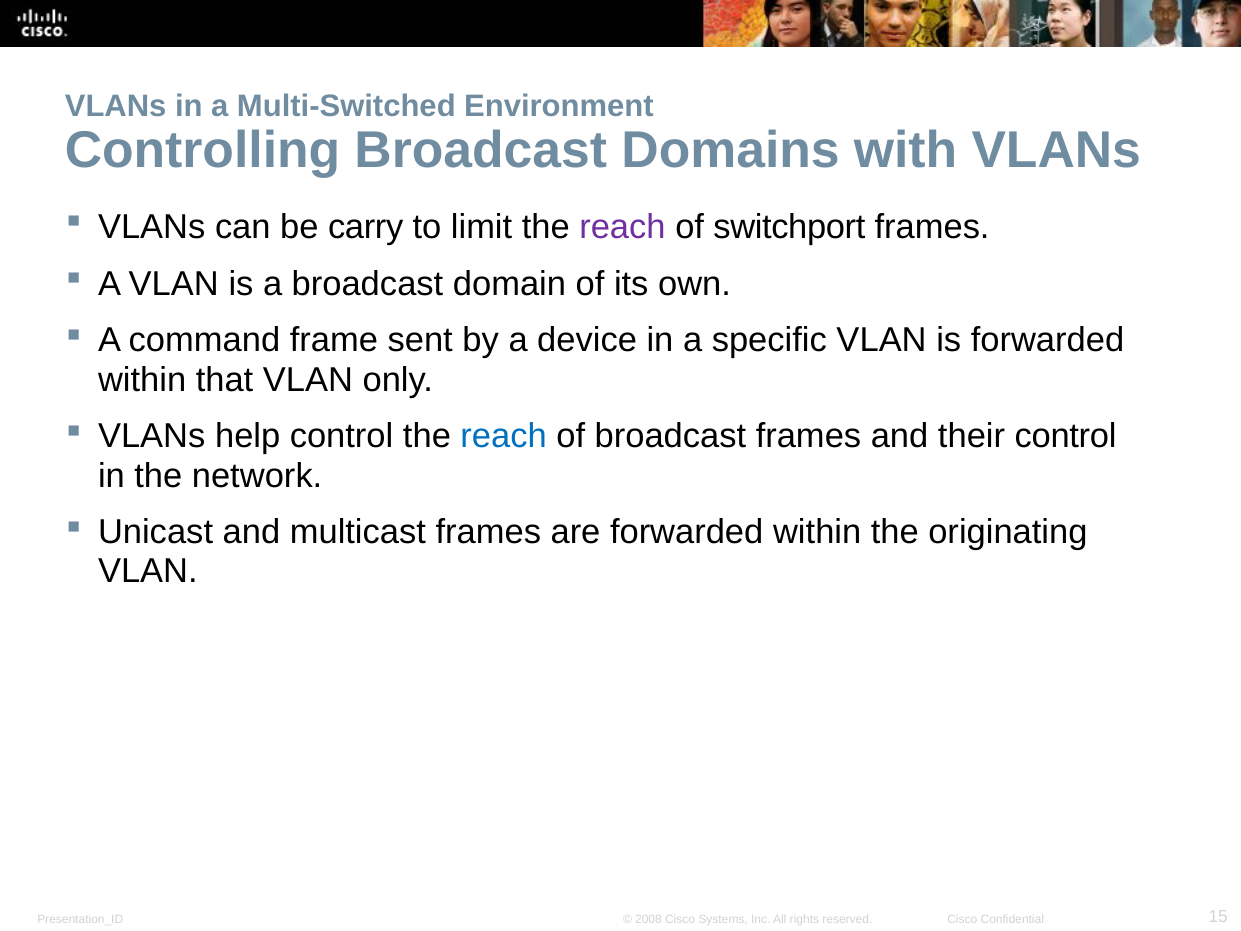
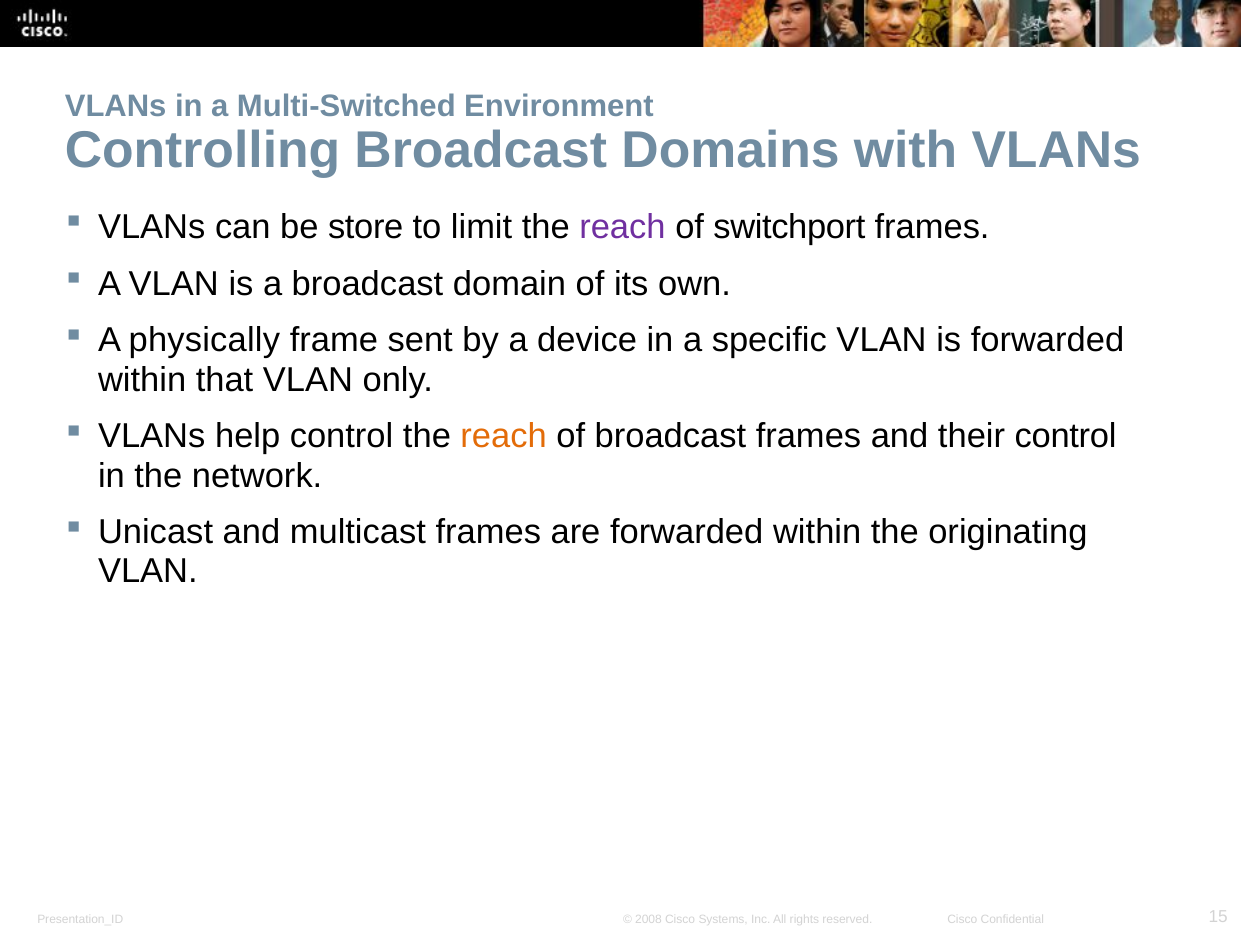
carry: carry -> store (366, 227)
command: command -> physically (204, 340)
reach colour: blue -> orange (504, 436)
